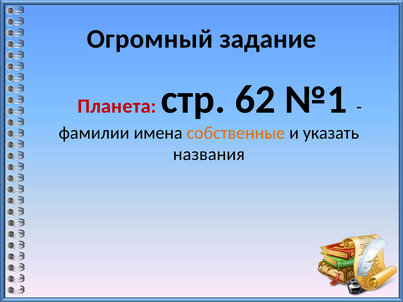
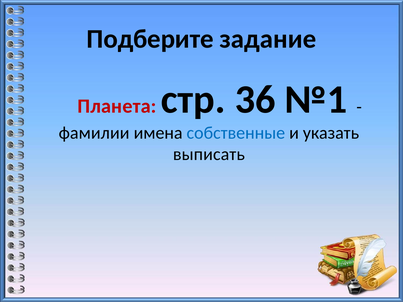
Огромный: Огромный -> Подберите (150, 39)
62: 62 -> 36 (255, 100)
собственные colour: orange -> blue (236, 133)
названия: названия -> выписать (209, 154)
